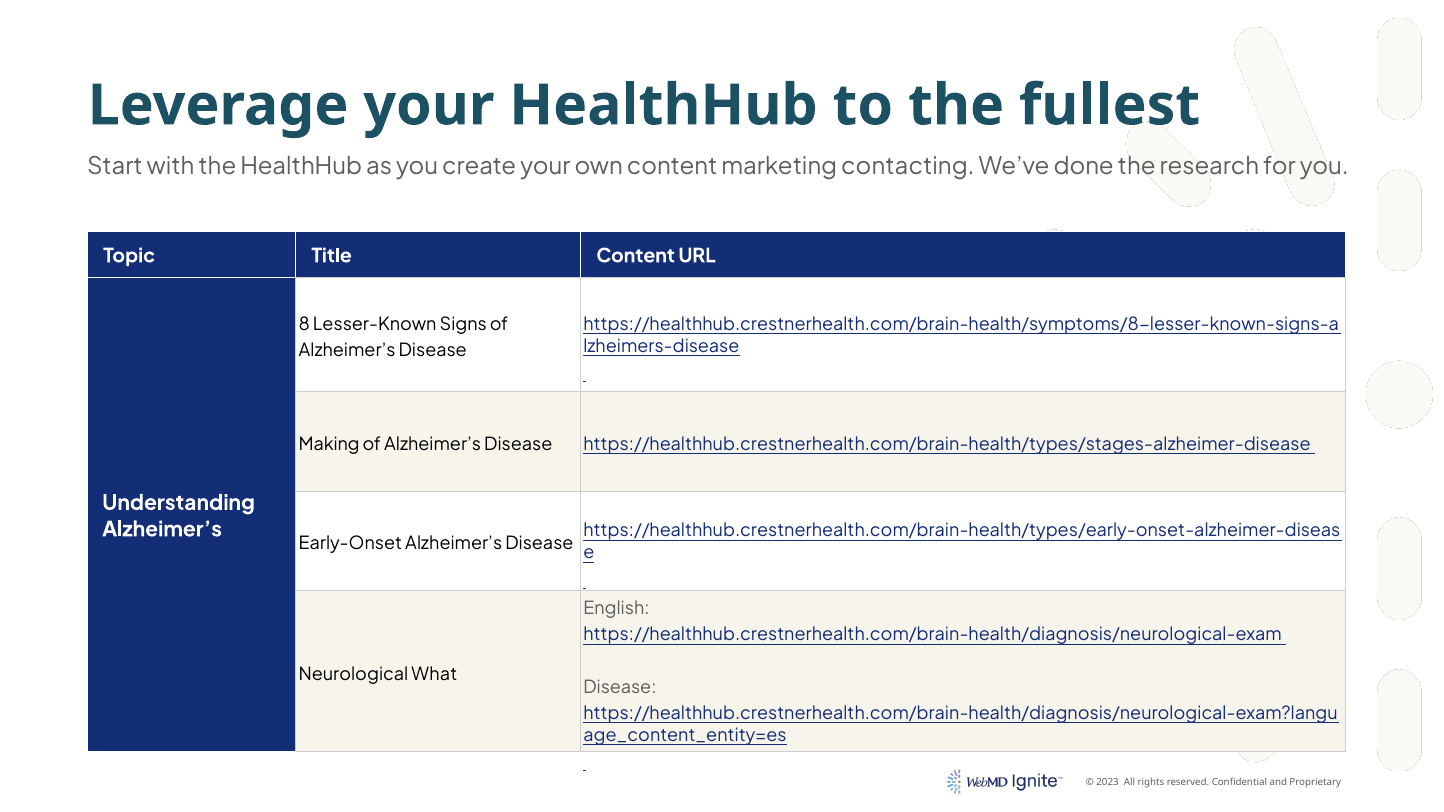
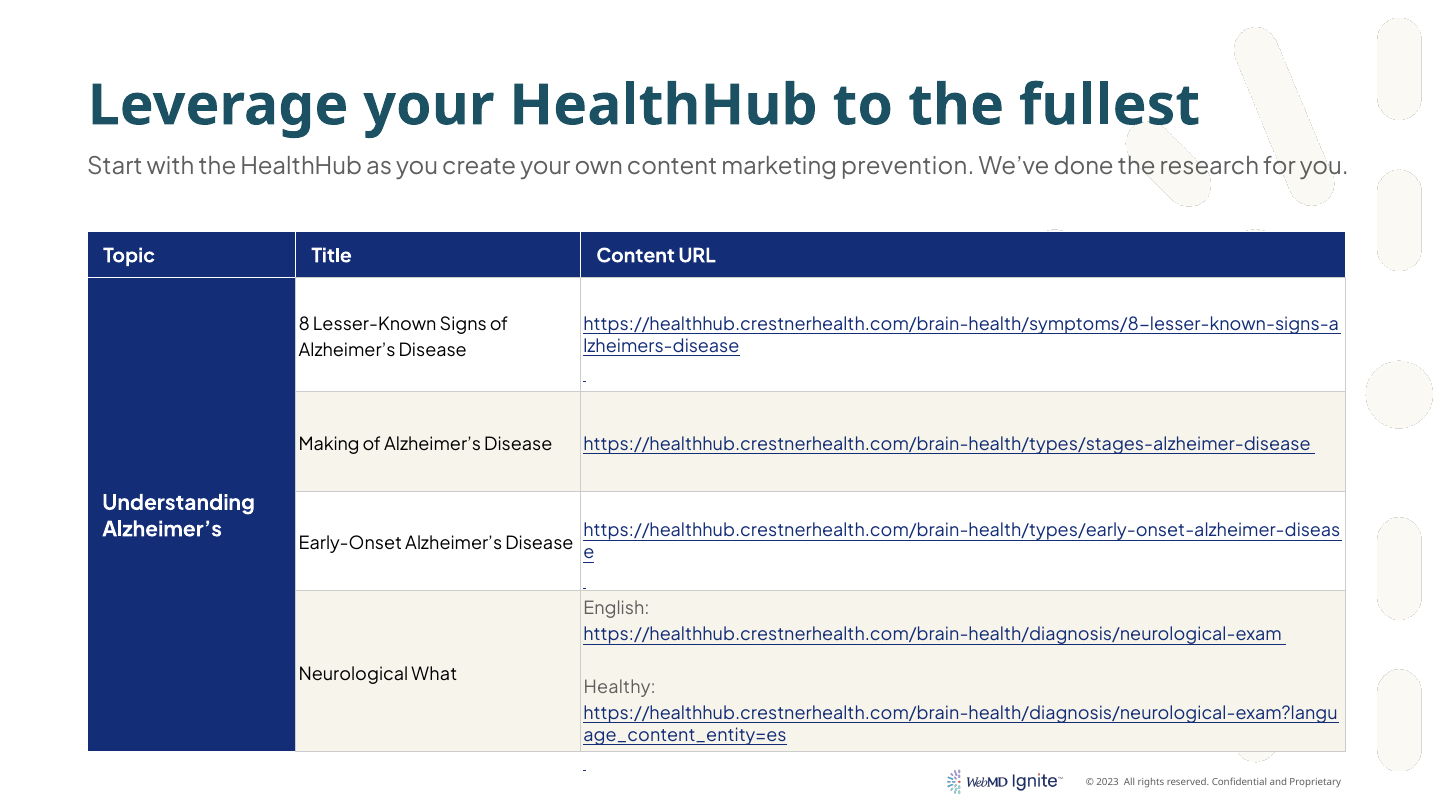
contacting: contacting -> prevention (908, 167)
Disease: Disease -> Healthy (620, 687)
